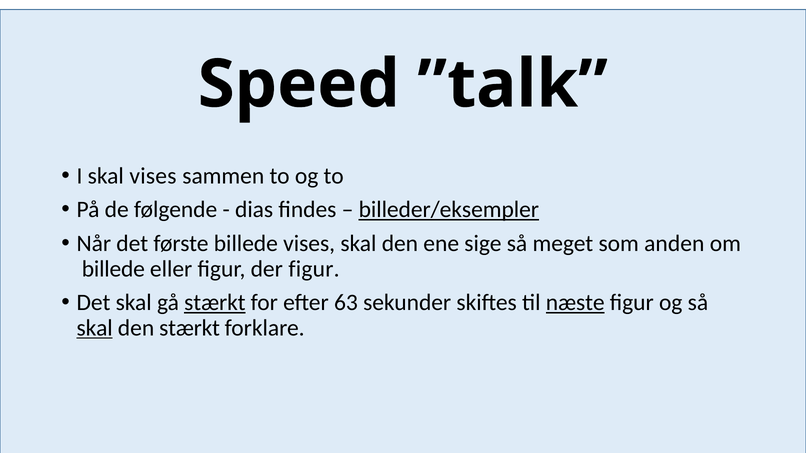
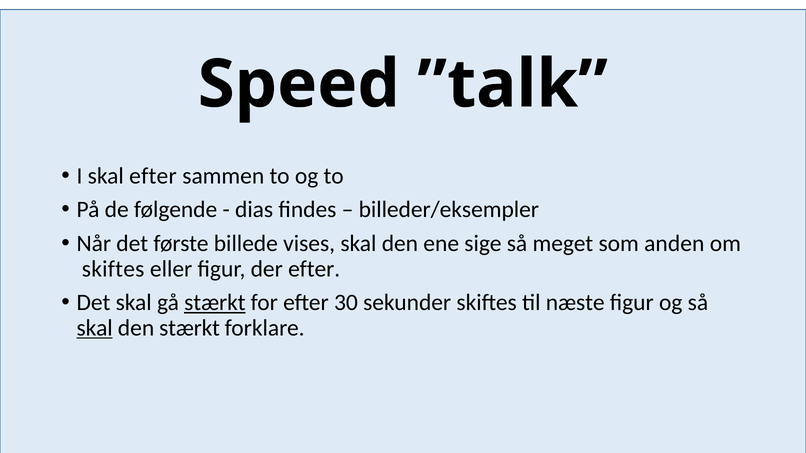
skal vises: vises -> efter (153, 176)
billeder/eksempler underline: present -> none (449, 210)
billede: billede -> skiftes (113, 269)
der figur: figur -> efter (314, 269)
63: 63 -> 30 (346, 303)
næste underline: present -> none (575, 303)
